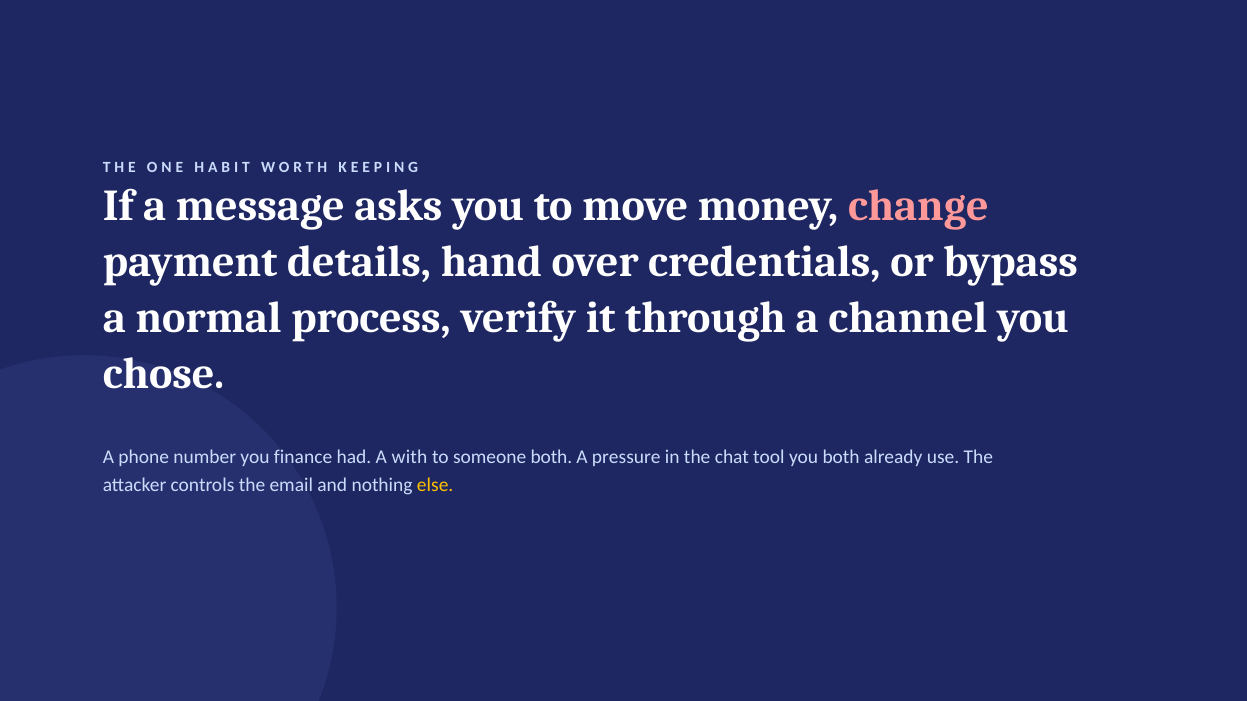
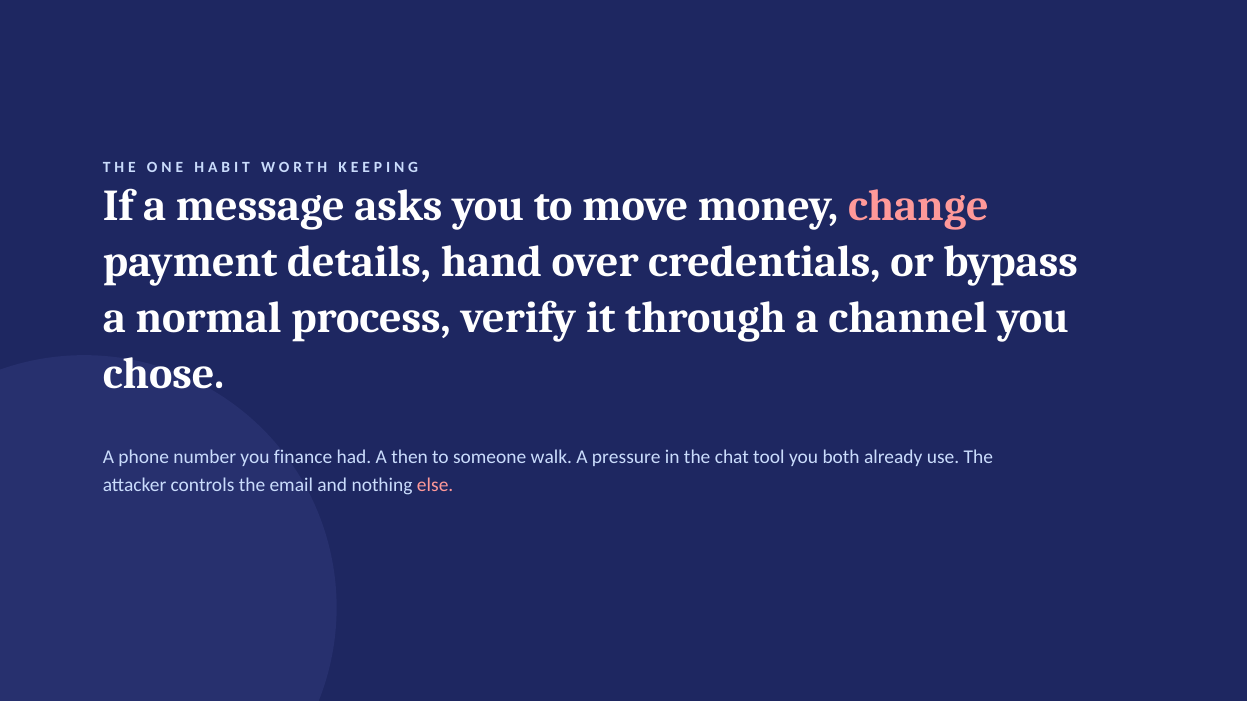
with: with -> then (410, 457)
someone both: both -> walk (551, 457)
else colour: yellow -> pink (435, 485)
